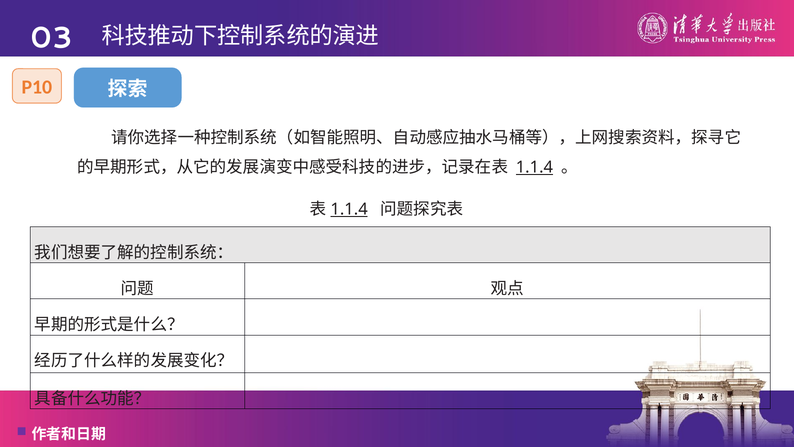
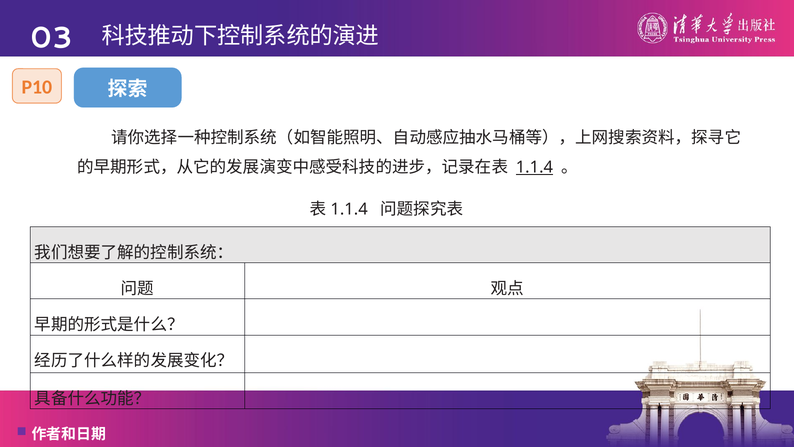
1.1.4 underline: present -> none (349, 209)
